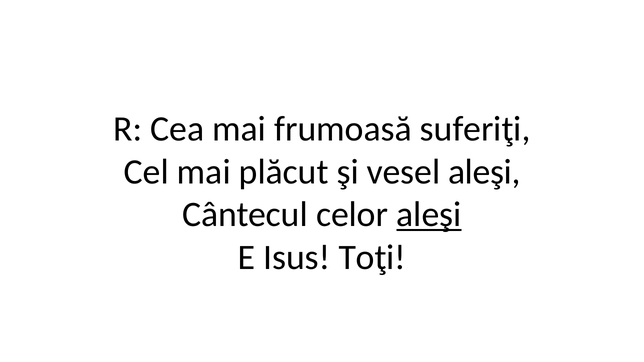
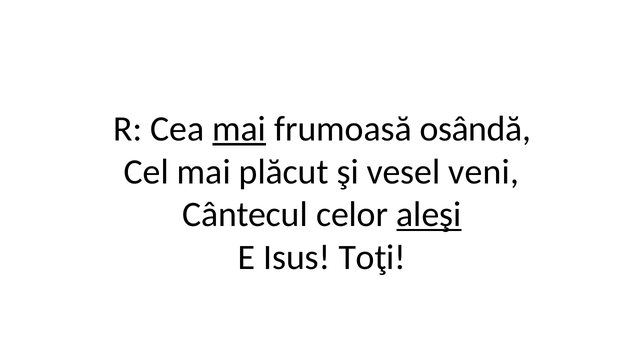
mai underline: none -> present (239, 129)
suferiţi: suferiţi -> osândă (475, 129)
vesel aleşi: aleşi -> veni (484, 172)
